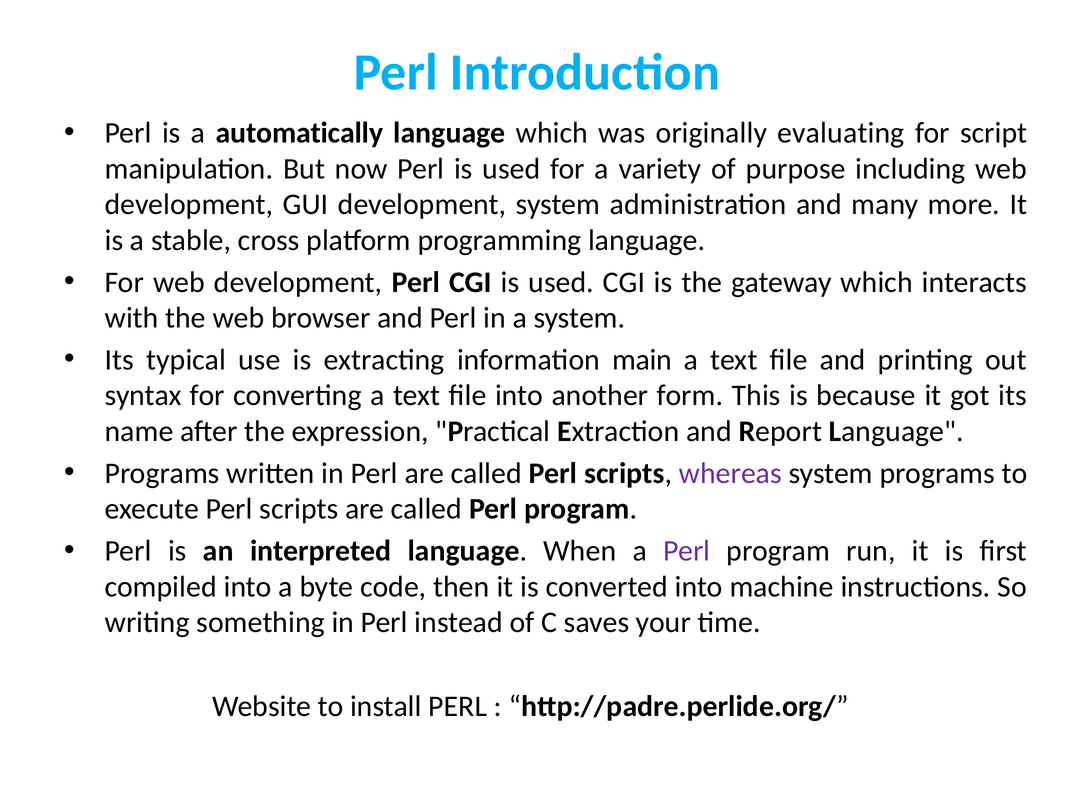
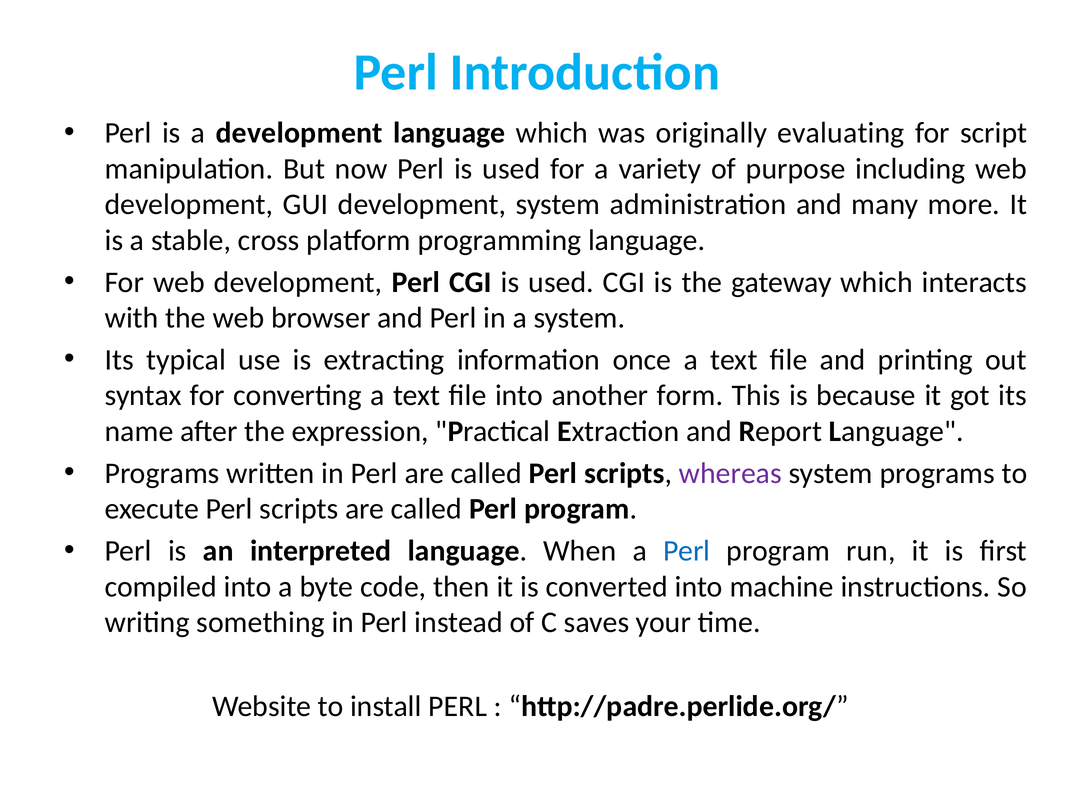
a automatically: automatically -> development (299, 133)
main: main -> once (642, 360)
Perl colour: purple -> blue (687, 551)
